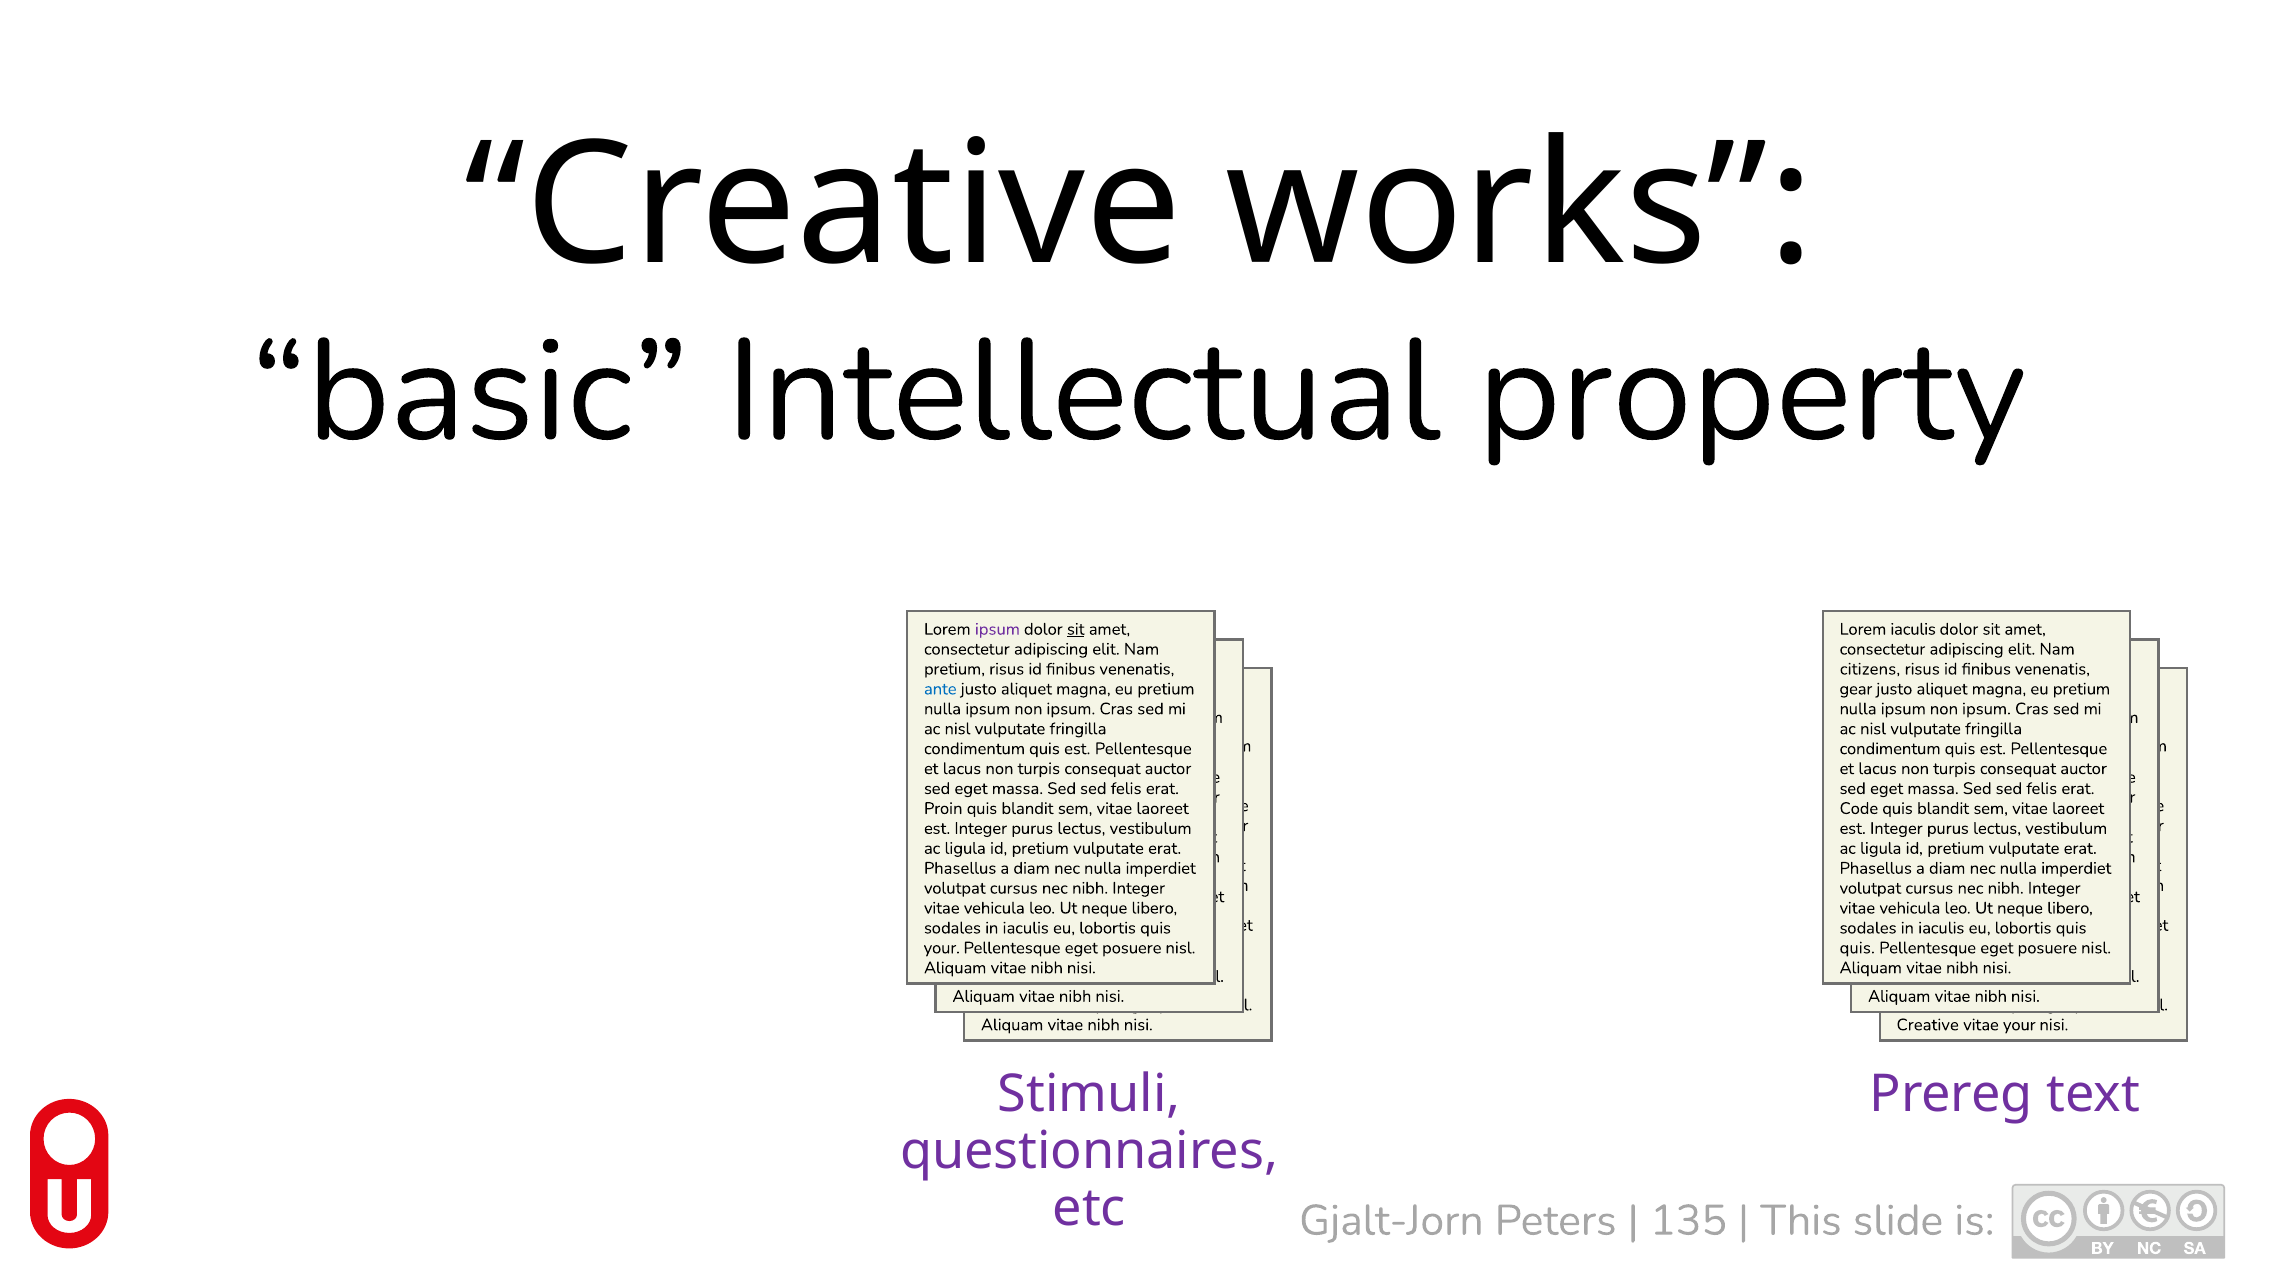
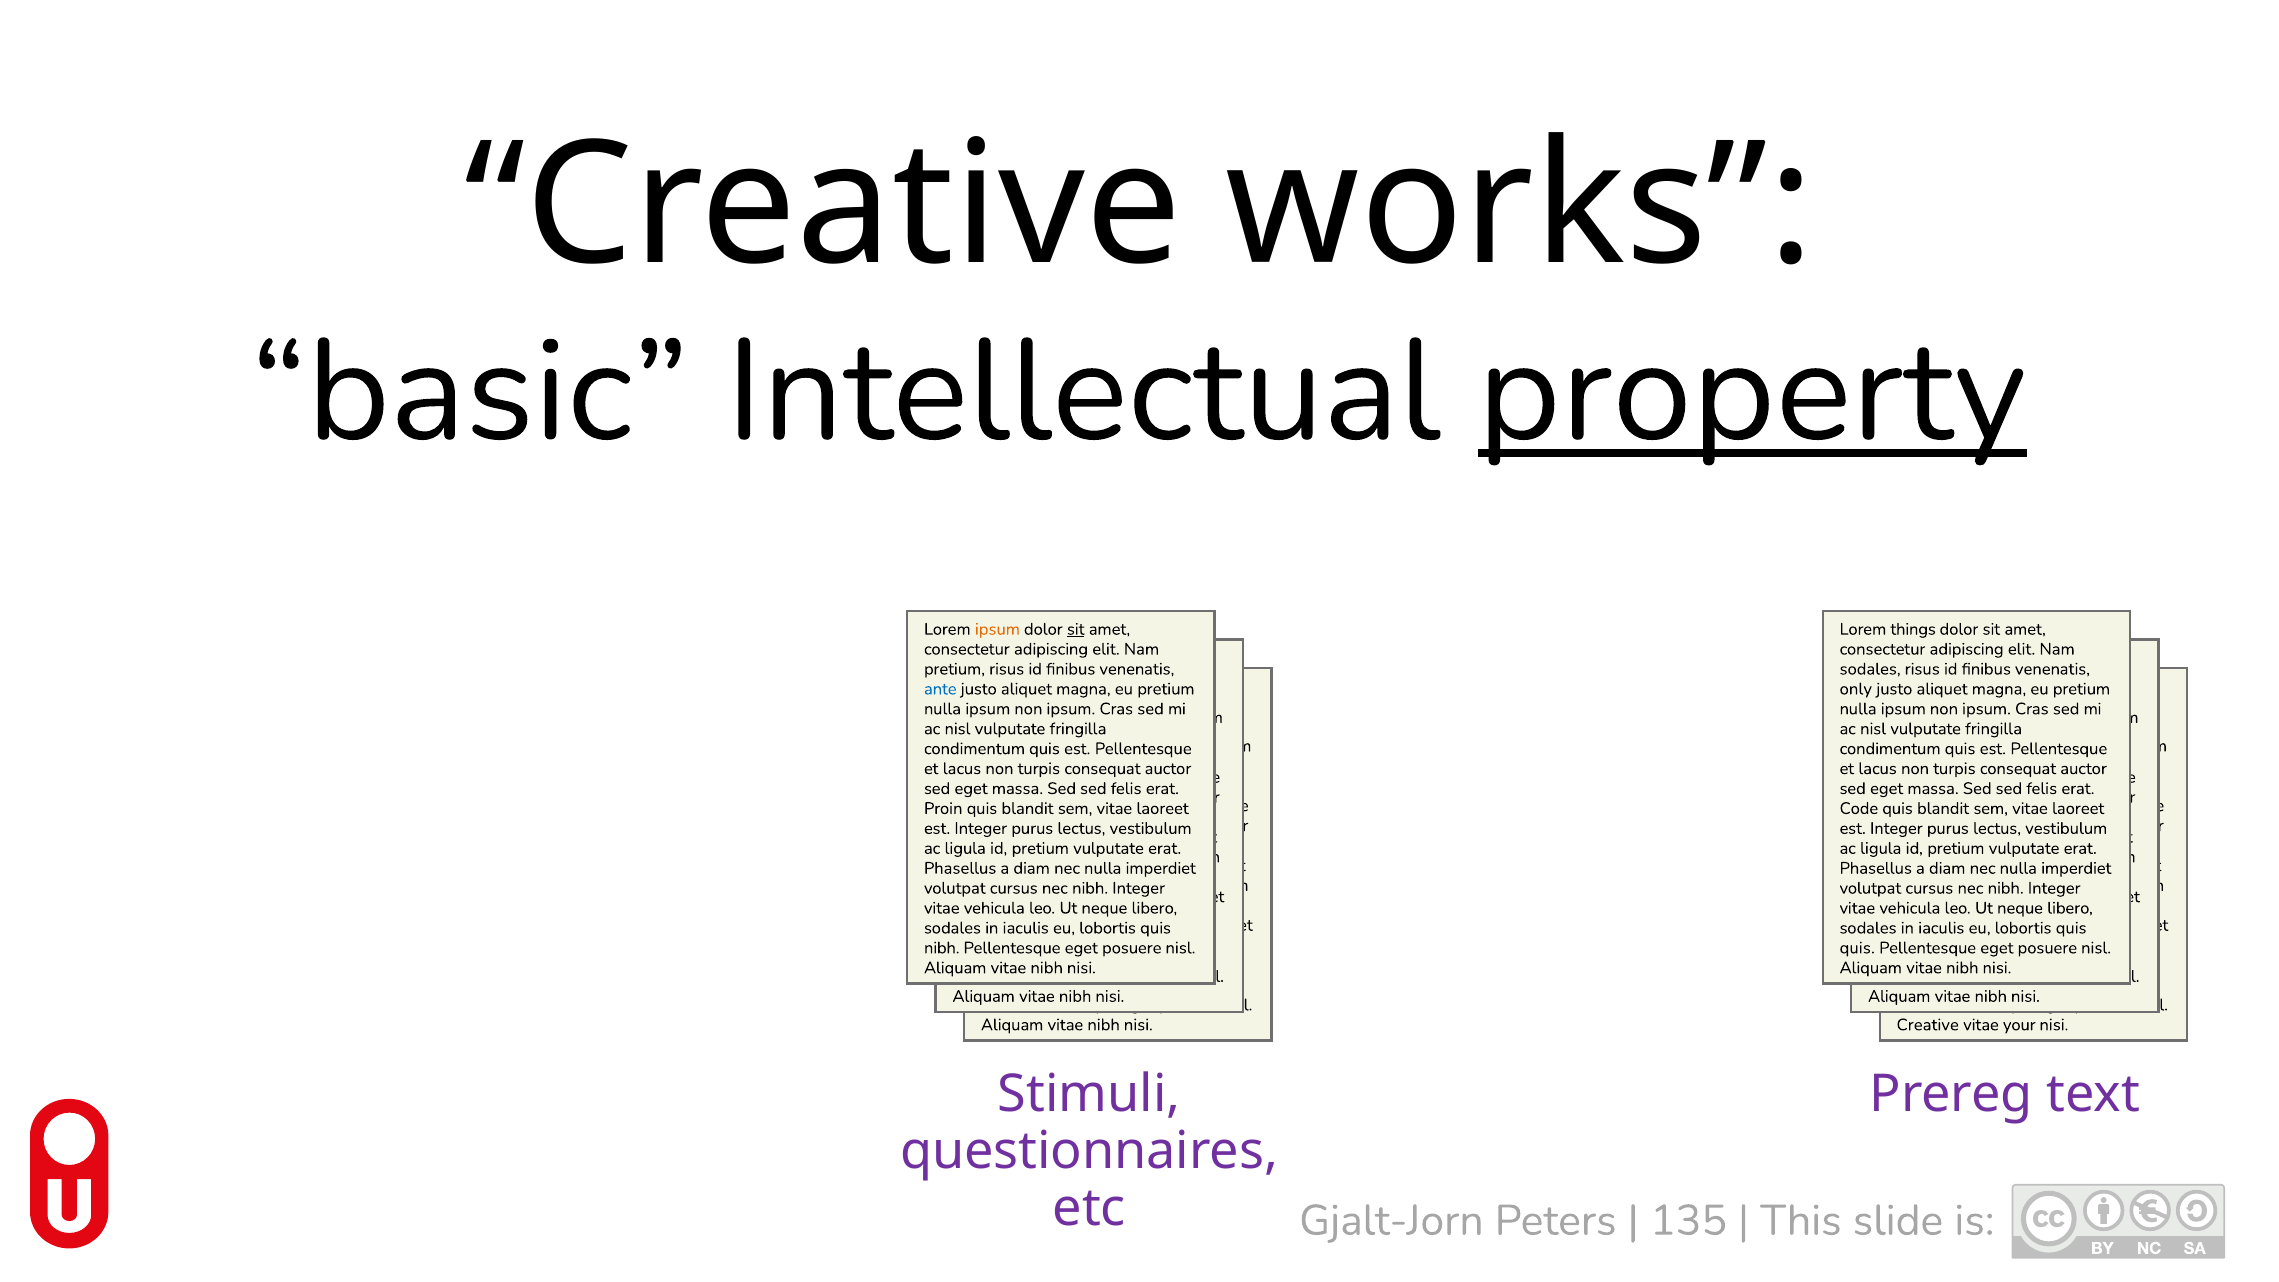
property underline: none -> present (1752, 392)
ipsum colour: purple -> orange (997, 629)
Lorem iaculis: iaculis -> things (1913, 629)
citizens: citizens -> sodales (1870, 669)
gear: gear -> only (1856, 689)
your: your -> nibh (942, 948)
